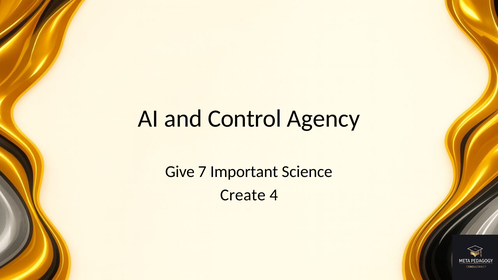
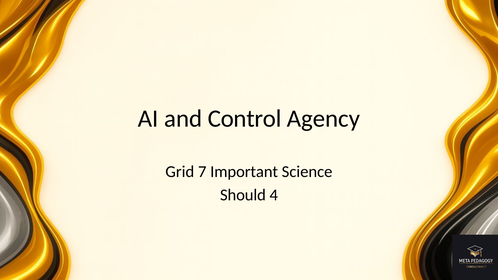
Give: Give -> Grid (180, 172)
Create: Create -> Should (243, 195)
